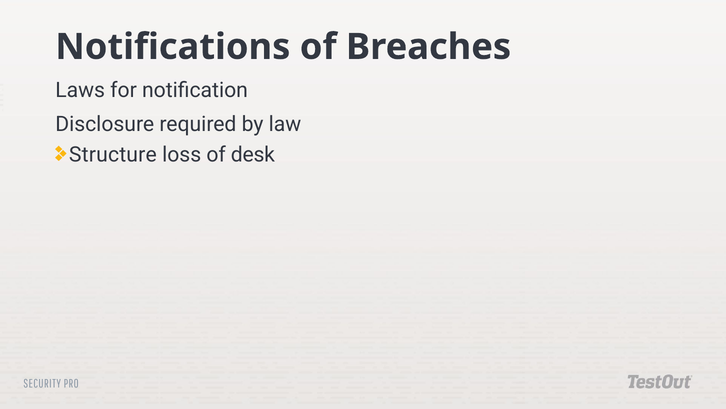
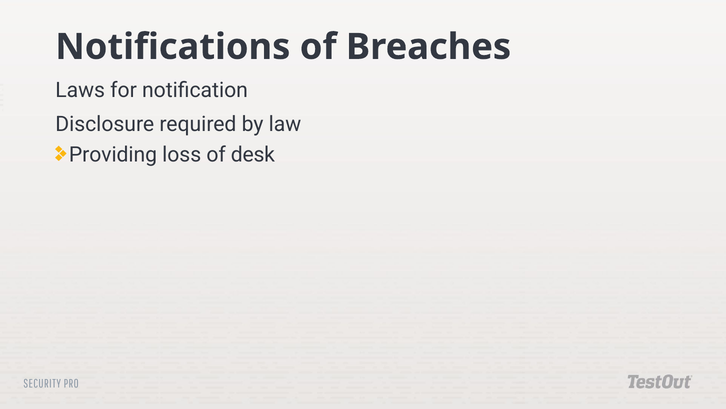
Structure: Structure -> Providing (113, 154)
